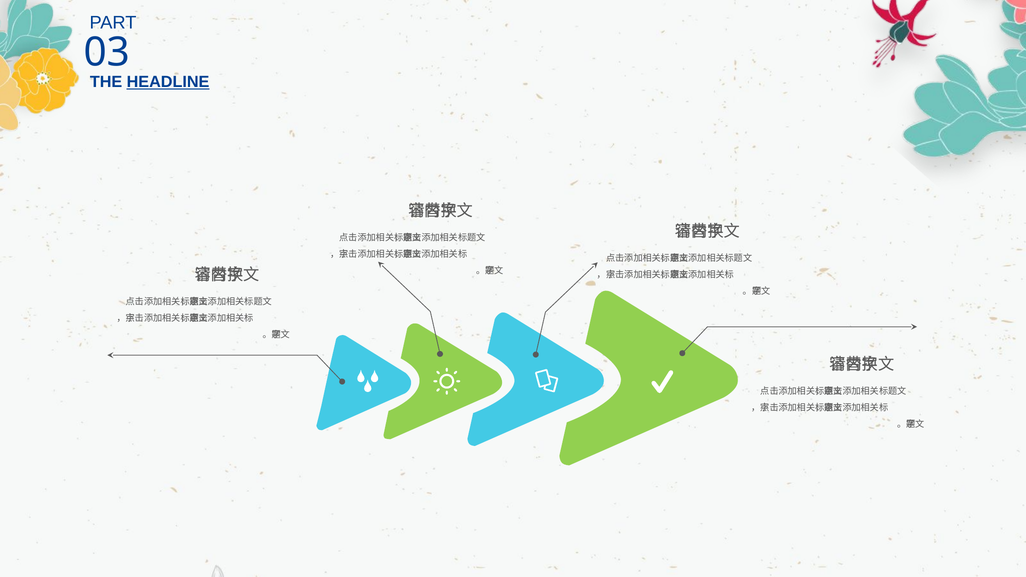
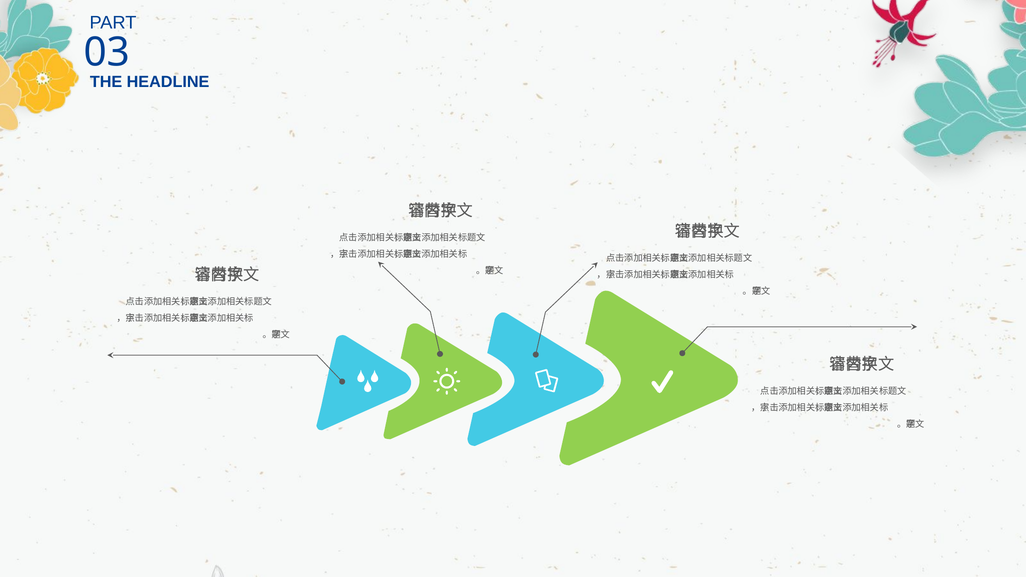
HEADLINE underline: present -> none (168, 82)
